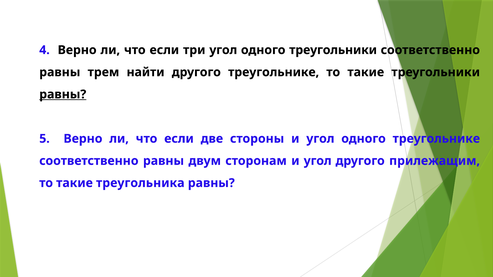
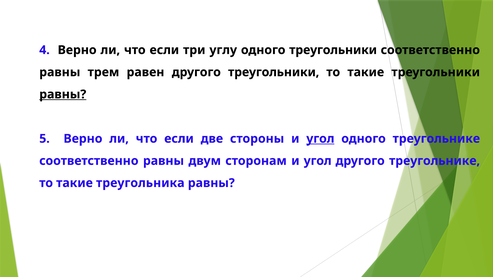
три угол: угол -> углу (223, 50)
найти: найти -> равен (145, 72)
другого треугольнике: треугольнике -> треугольники (274, 72)
угол underline: none -> present (320, 139)
другого прилежащим: прилежащим -> треугольнике (435, 161)
